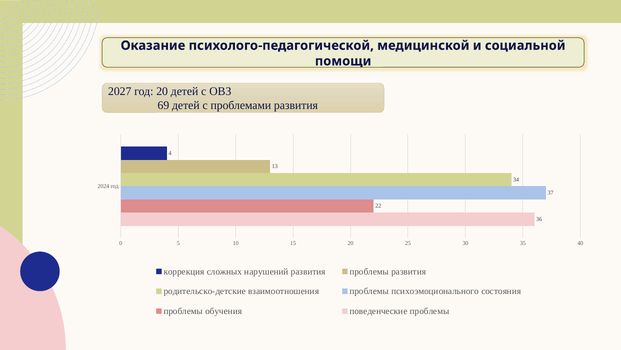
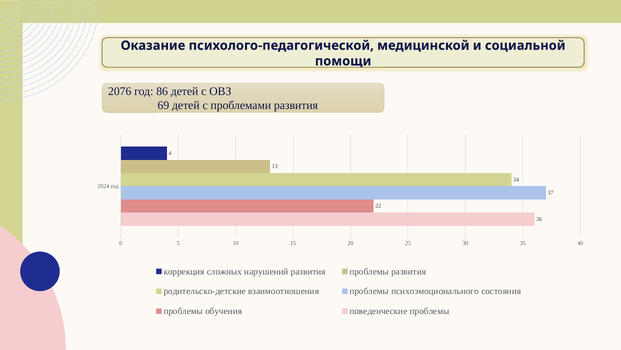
2027: 2027 -> 2076 (120, 91)
год 20: 20 -> 86 (162, 91)
